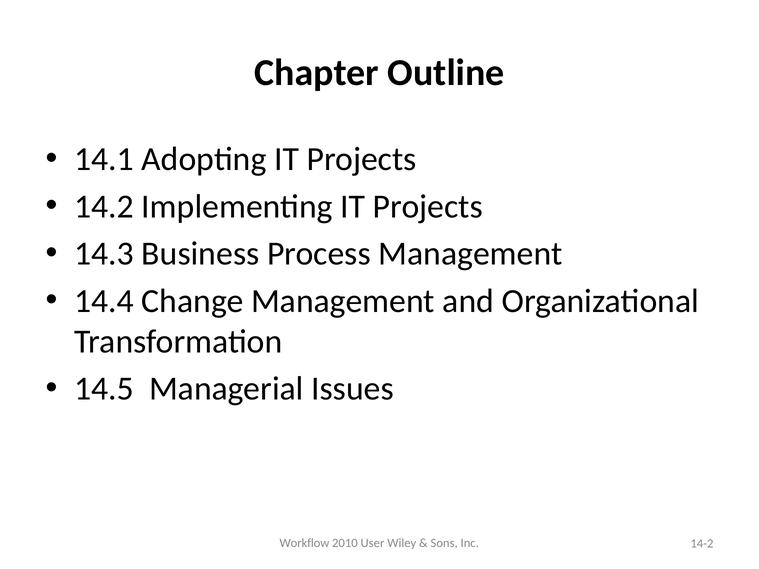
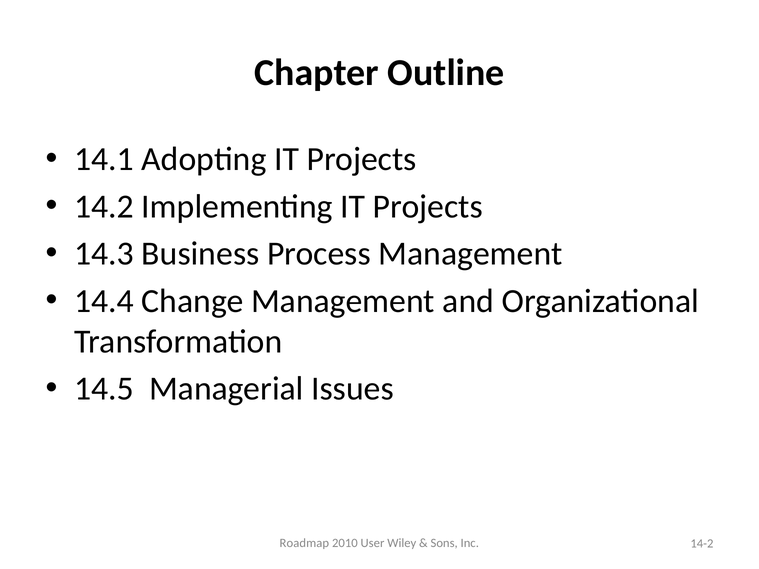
Workflow: Workflow -> Roadmap (304, 544)
